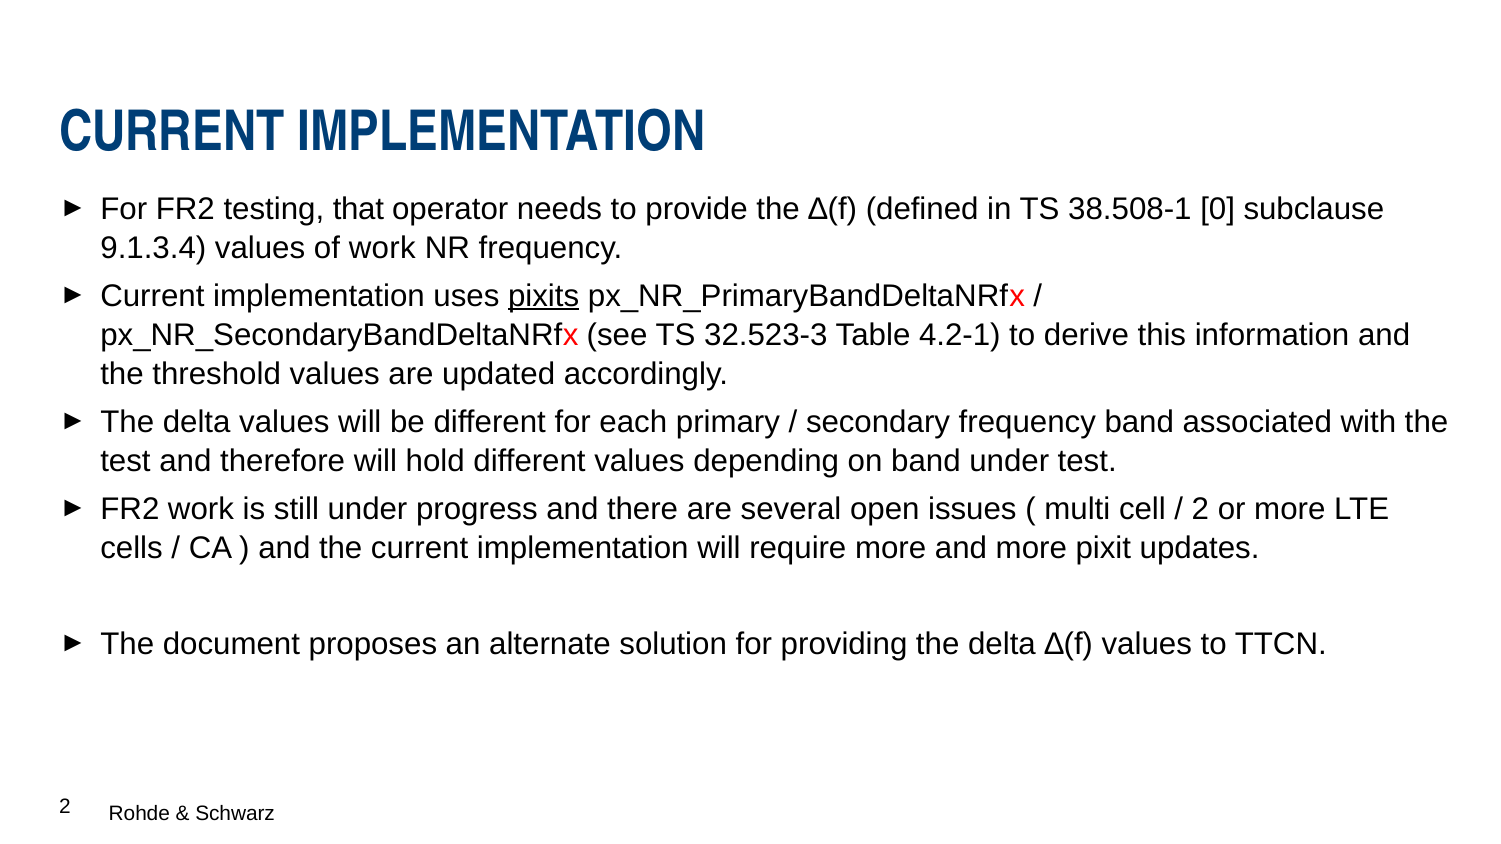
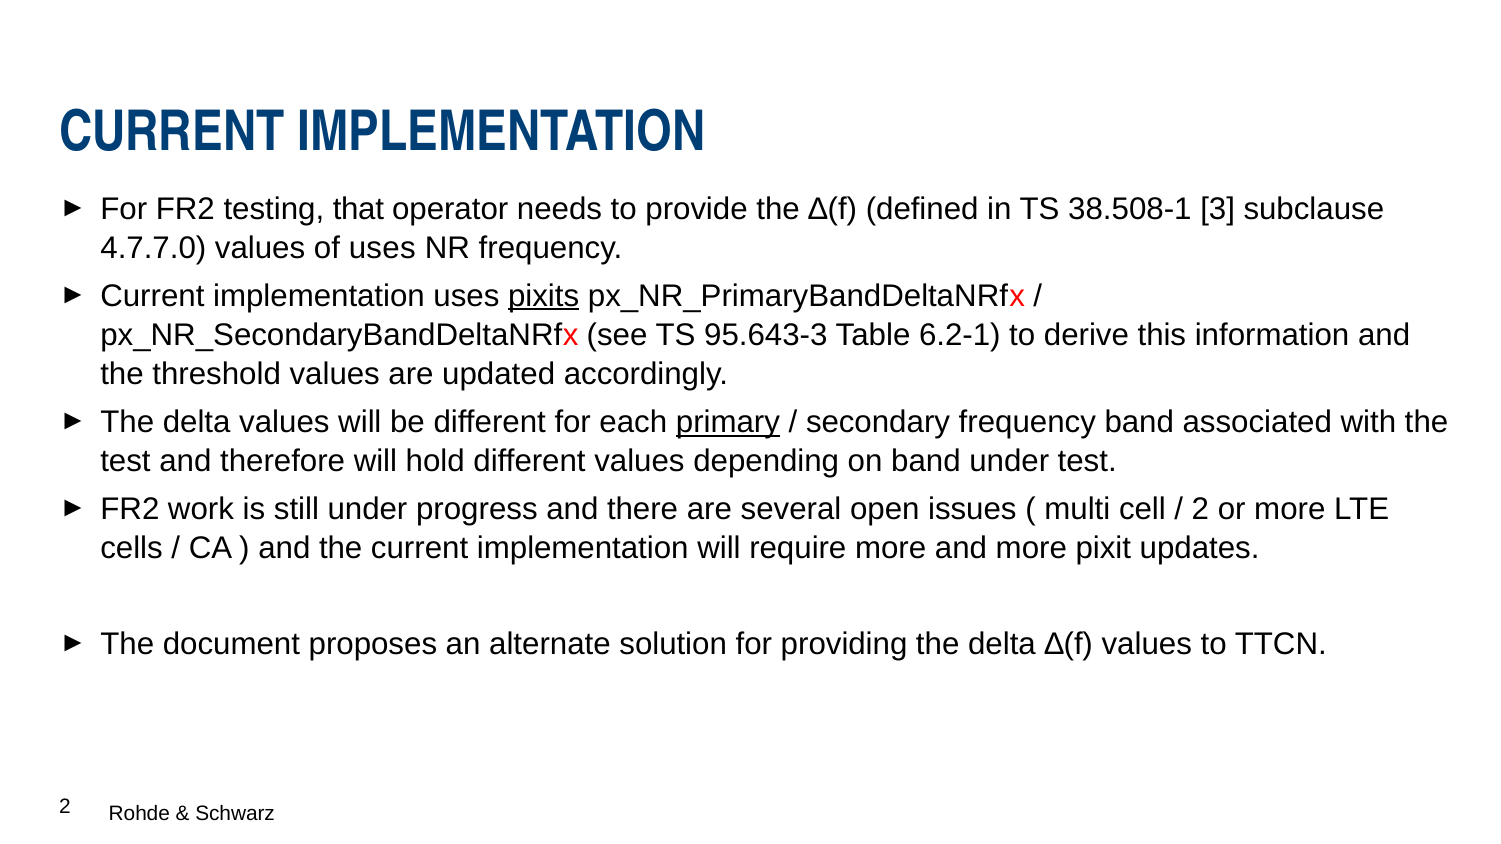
0: 0 -> 3 (1218, 209)
9.1.3.4: 9.1.3.4 -> 4.7.7.0 (153, 248)
of work: work -> uses (382, 248)
32.523-3: 32.523-3 -> 95.643-3 (766, 335)
4.2-1: 4.2-1 -> 6.2-1 (960, 335)
primary underline: none -> present (728, 422)
